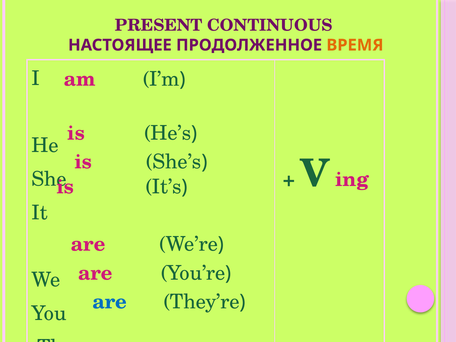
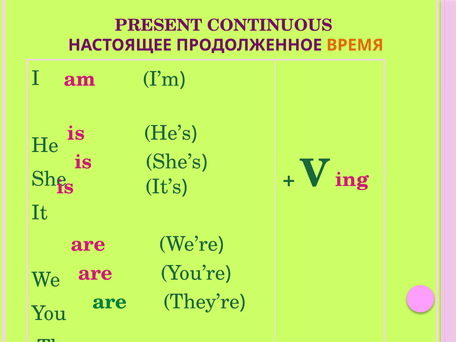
are colour: blue -> green (110, 302)
